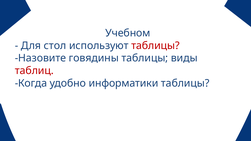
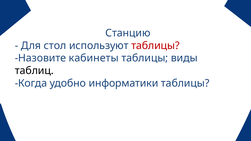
Учебном: Учебном -> Станцию (128, 33)
говядины: говядины -> кабинеты (94, 58)
таблиц colour: red -> black (34, 71)
